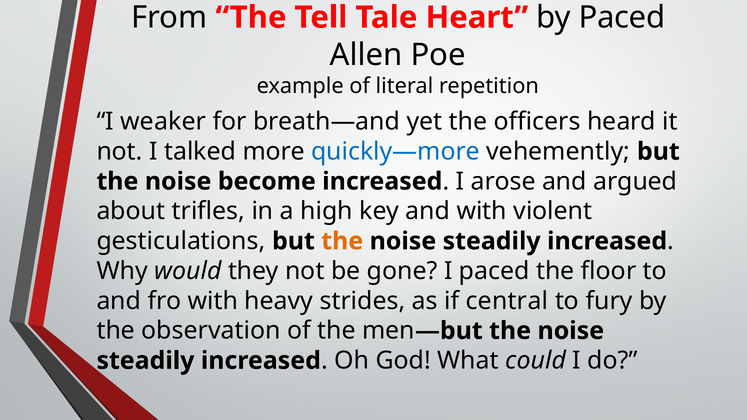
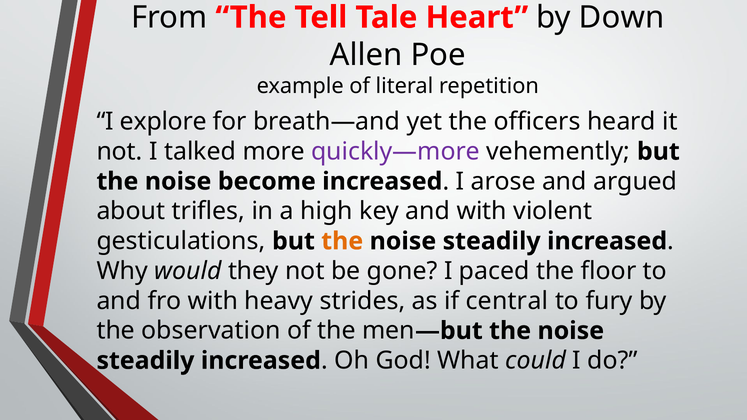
by Paced: Paced -> Down (622, 17)
weaker: weaker -> explore (163, 122)
quickly—more colour: blue -> purple (396, 152)
